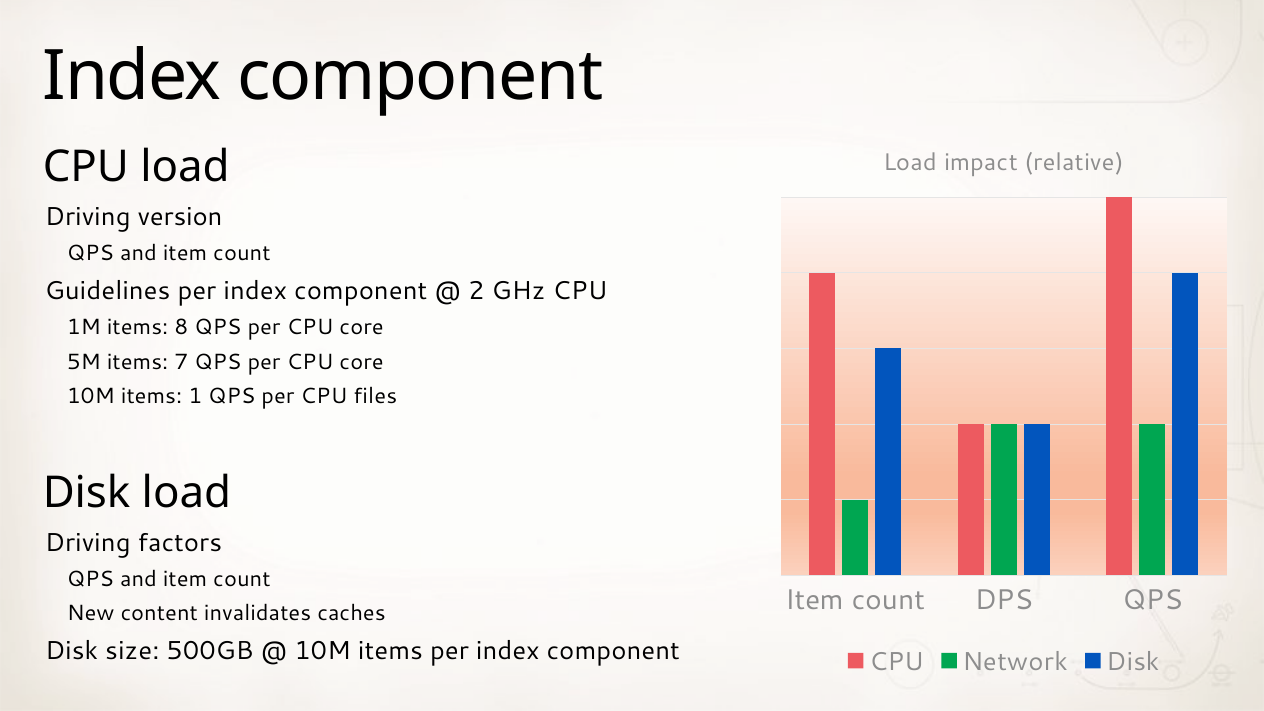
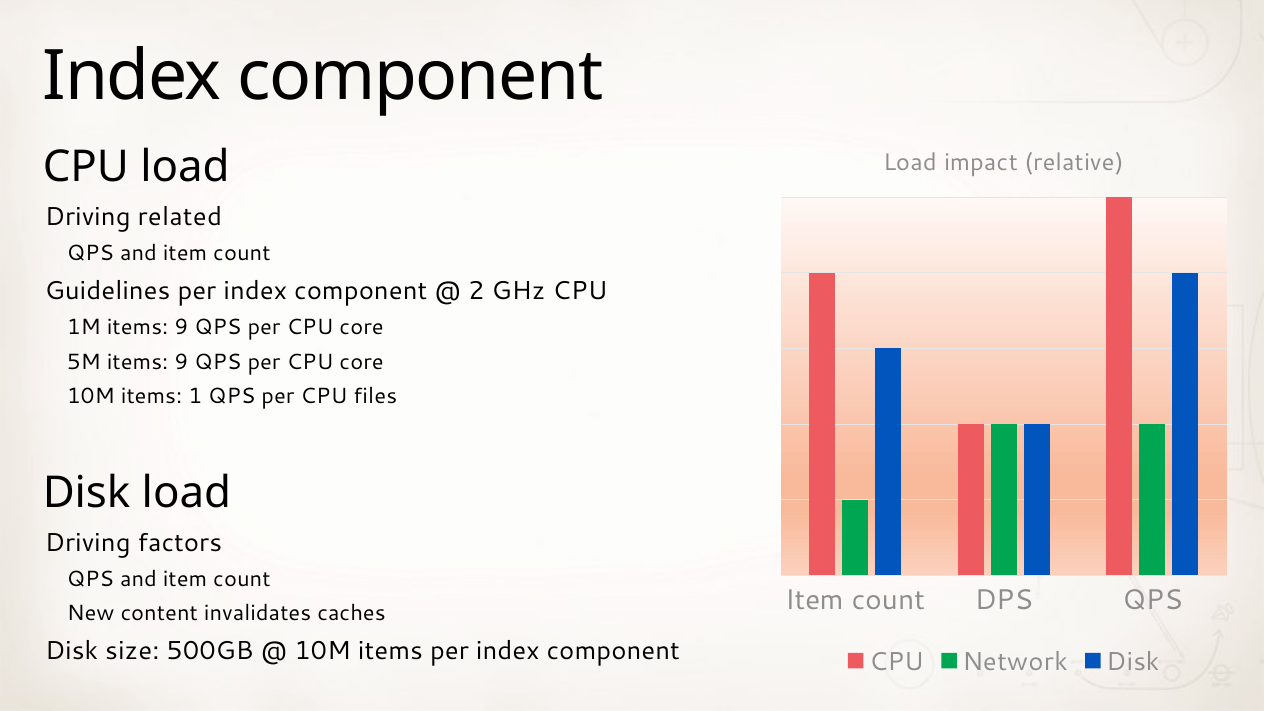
version: version -> related (180, 217)
1M items 8: 8 -> 9 (181, 328)
5M items 7: 7 -> 9 (181, 362)
